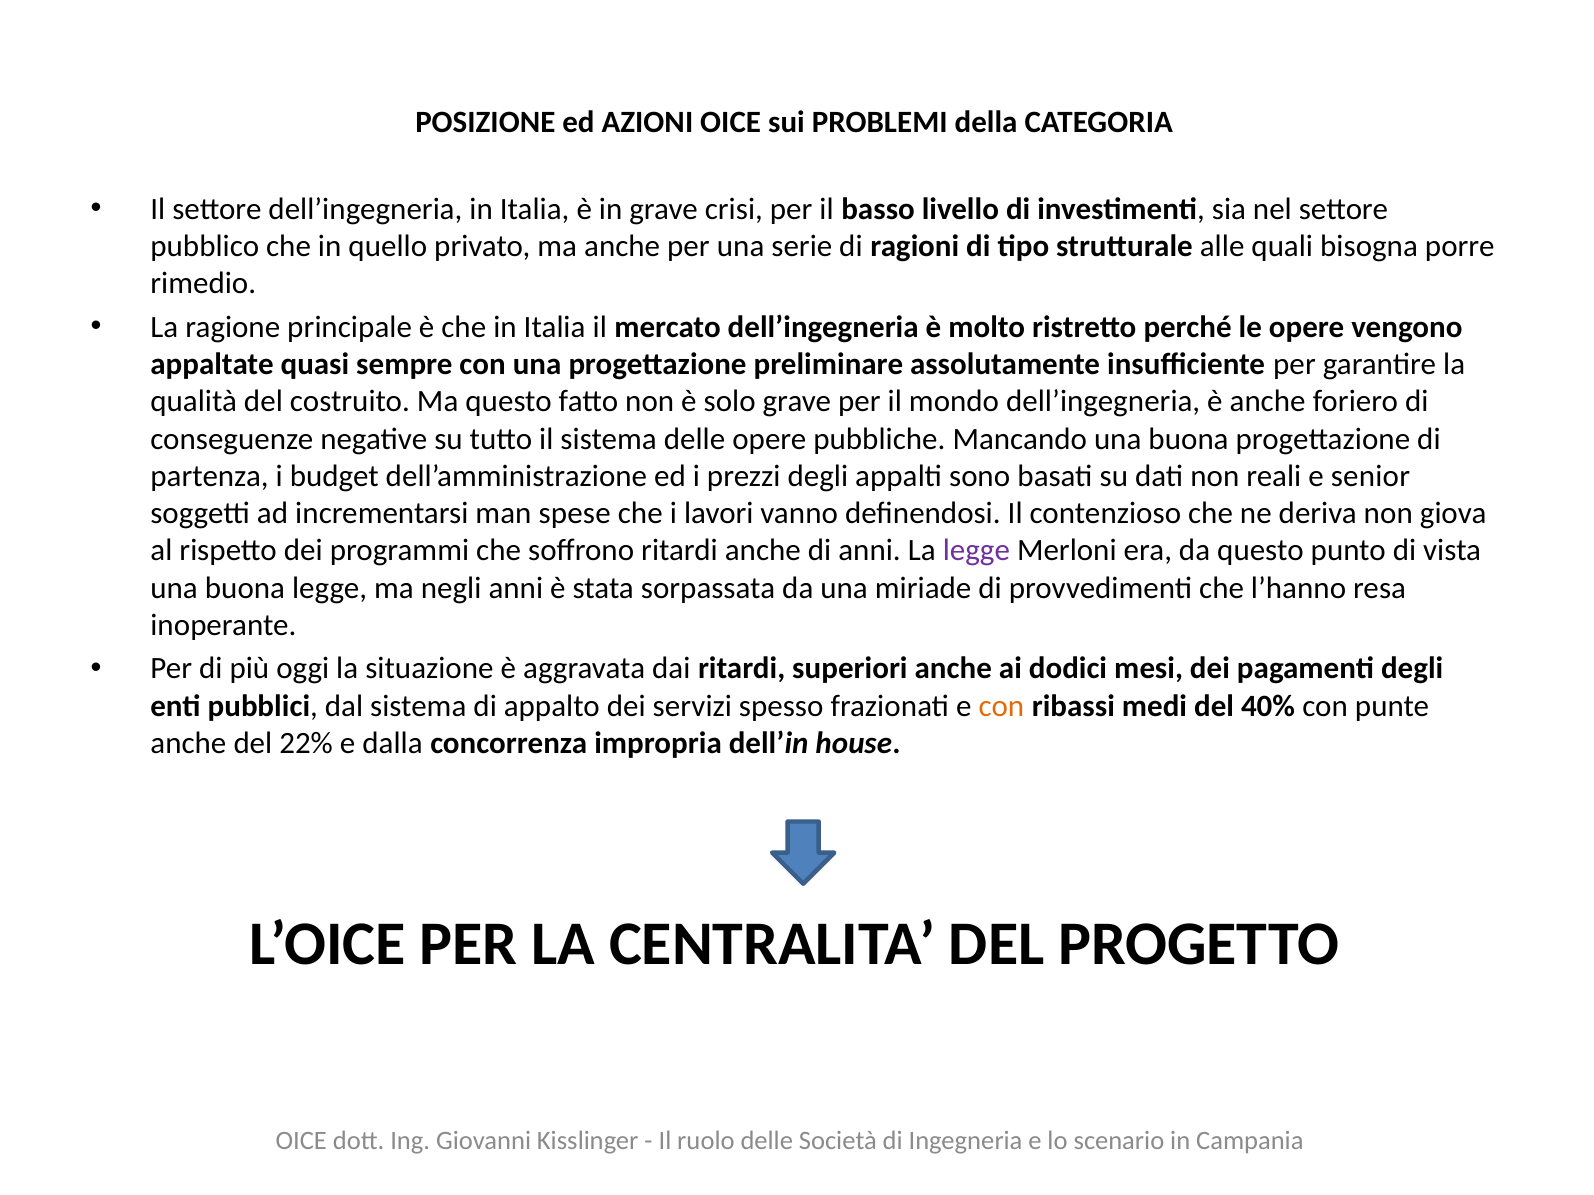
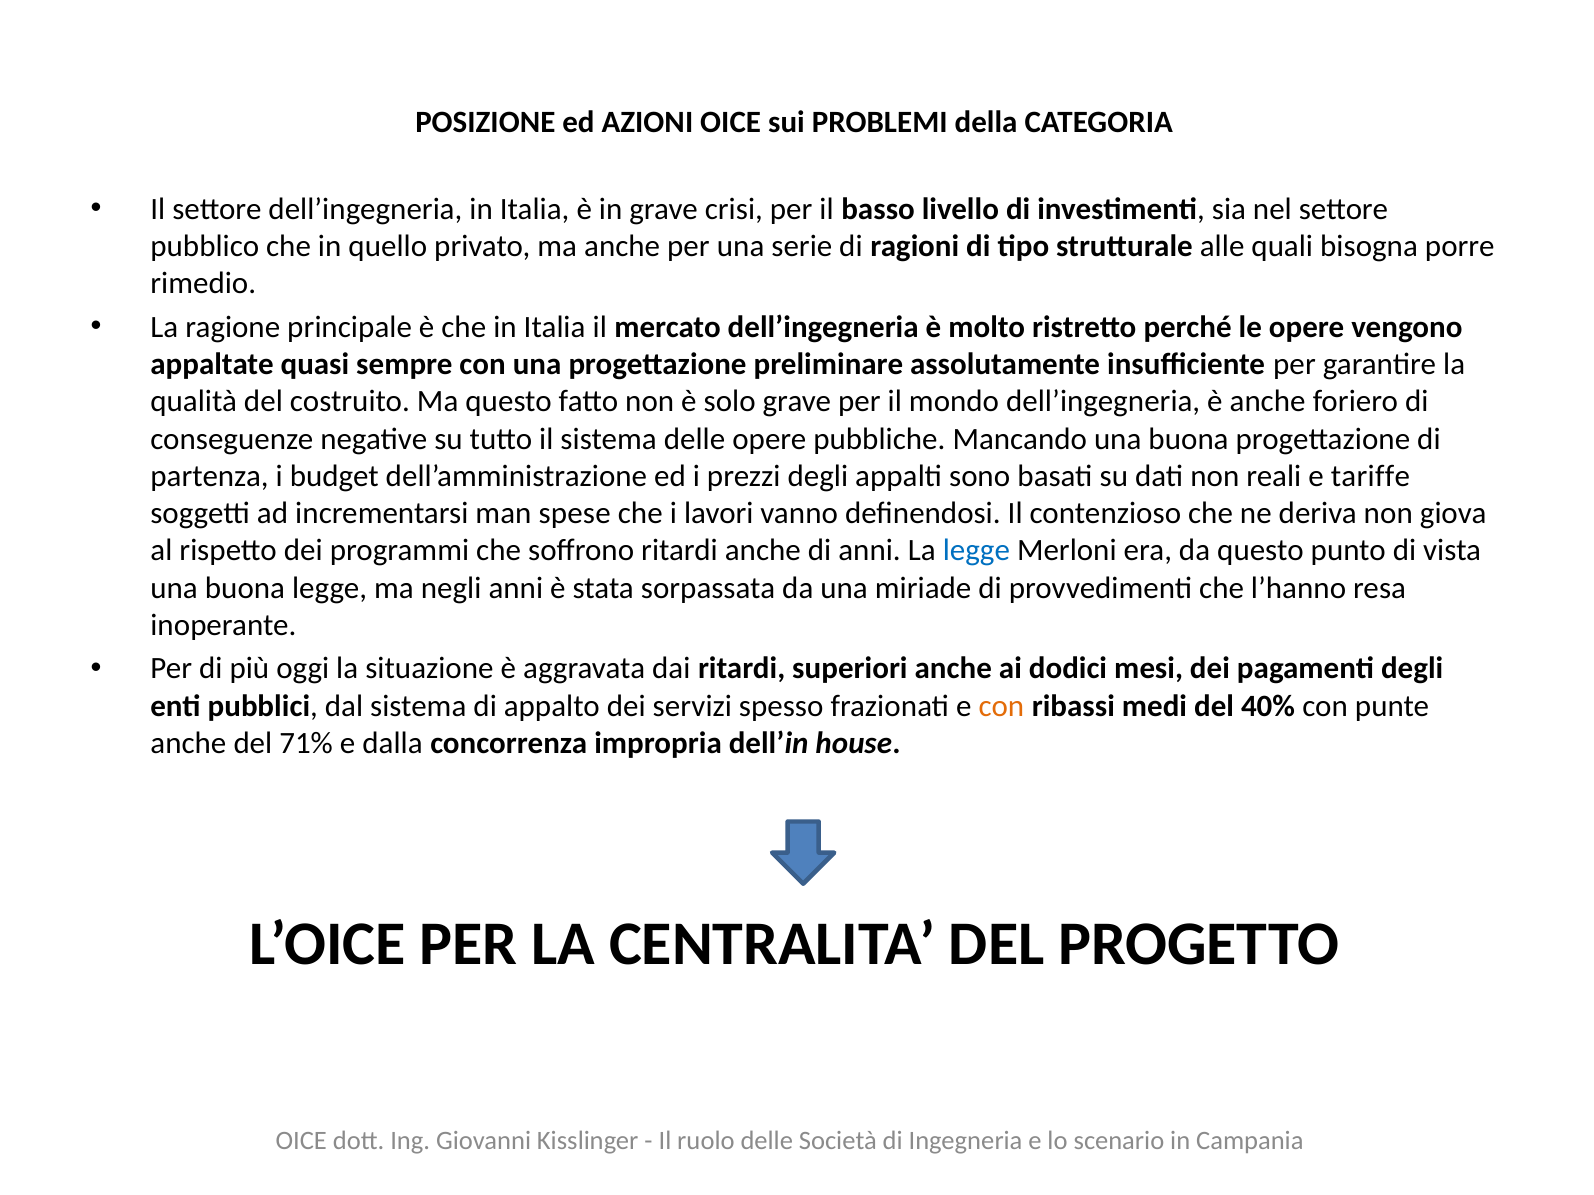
senior: senior -> tariffe (1370, 476)
legge colour: purple -> blue (976, 551)
22%: 22% -> 71% (306, 743)
